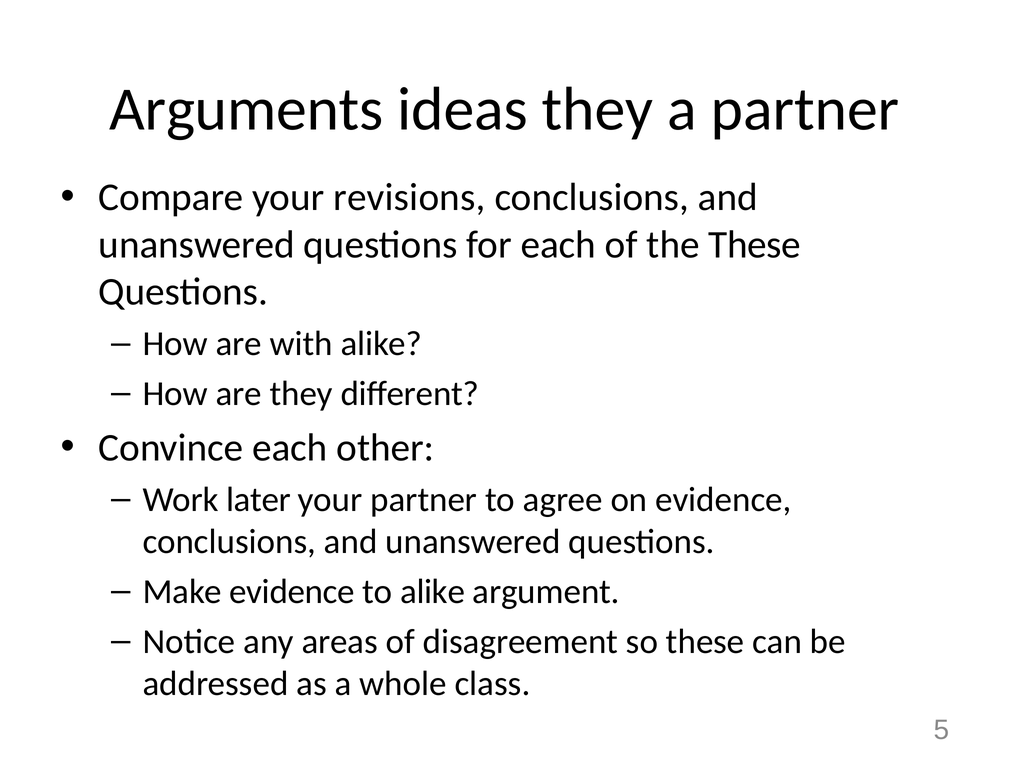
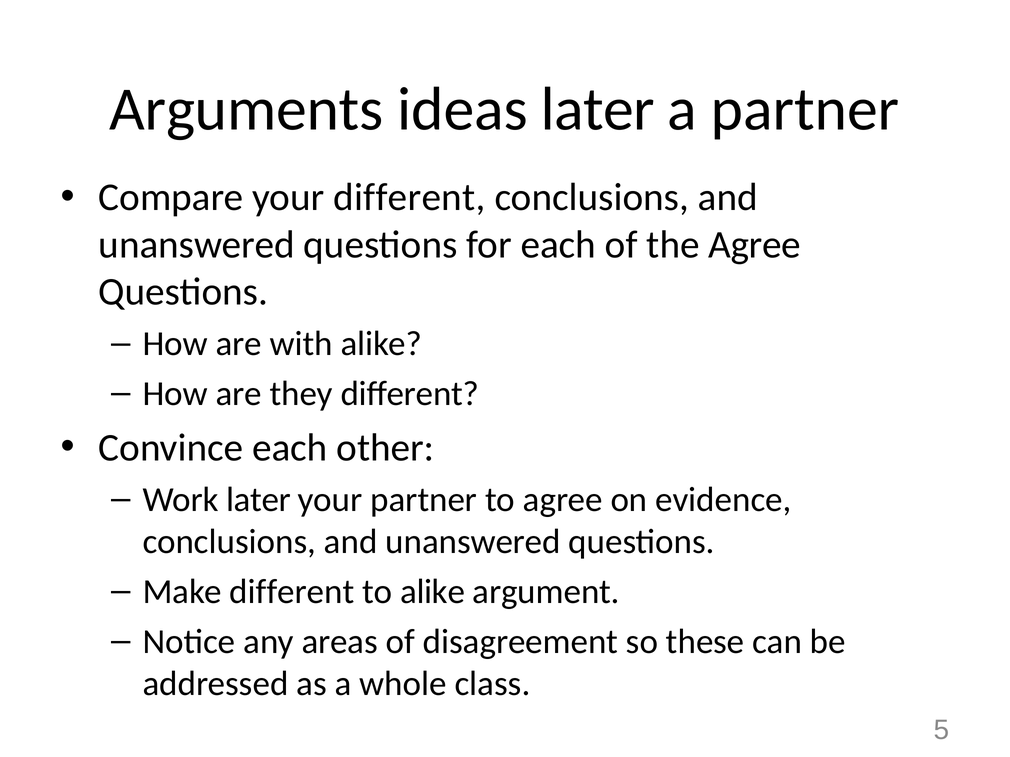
ideas they: they -> later (598, 110)
your revisions: revisions -> different (409, 198)
the These: These -> Agree (755, 245)
Make evidence: evidence -> different (292, 592)
